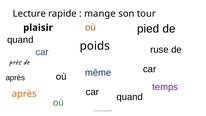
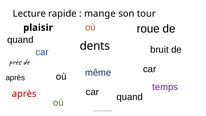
pied: pied -> roue (148, 29)
poids: poids -> dents (95, 46)
ruse: ruse -> bruit (159, 50)
après colour: orange -> red (24, 94)
